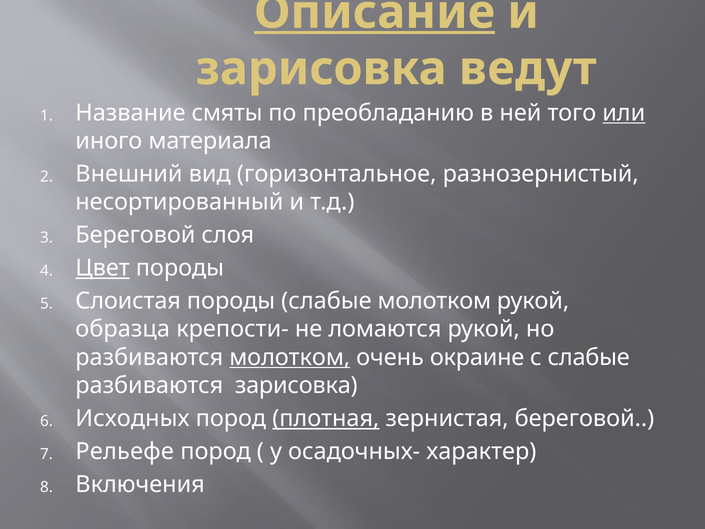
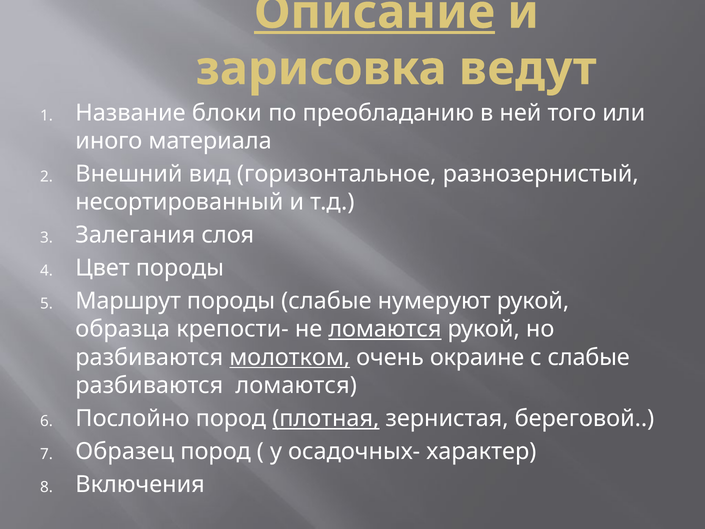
смяты: смяты -> блоки (227, 113)
или underline: present -> none (624, 113)
Береговой: Береговой -> Залегания (135, 235)
Цвет underline: present -> none (103, 268)
Слоистая: Слоистая -> Маршрут (128, 301)
слабые молотком: молотком -> нумеруют (434, 301)
ломаются underline: none -> present (385, 329)
разбиваются зарисовка: зарисовка -> ломаются (296, 385)
Исходных: Исходных -> Послойно (132, 418)
Рельефе: Рельефе -> Образец (125, 451)
